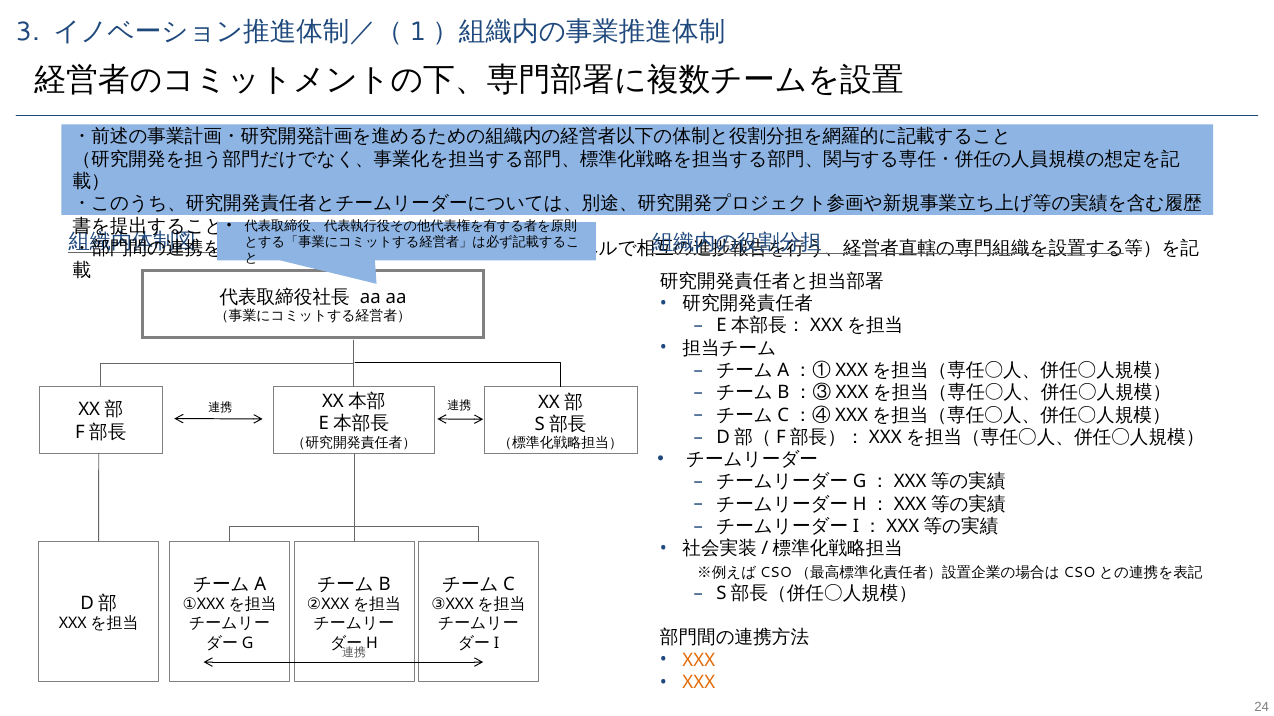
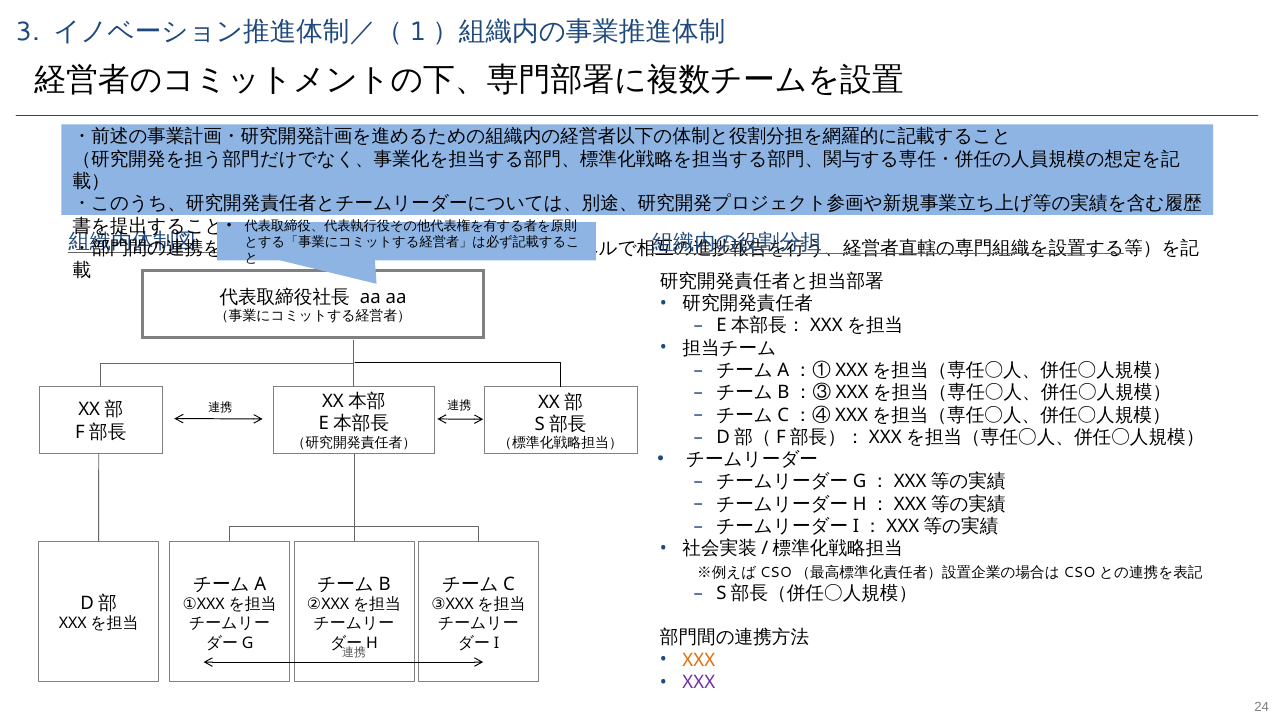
XXX colour: orange -> purple (699, 683)
